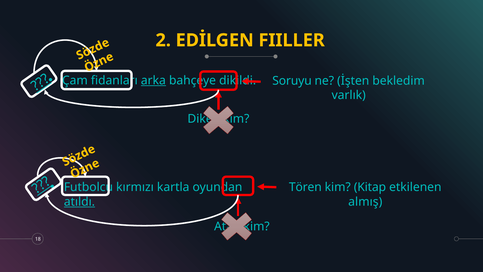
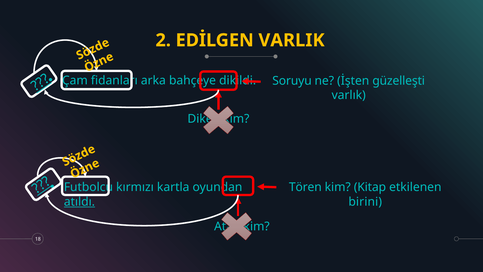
FIILLER: FIILLER -> VARLIK (292, 40)
bekledim: bekledim -> güzelleşti (399, 81)
arka underline: present -> none (153, 80)
almış: almış -> birini (365, 201)
